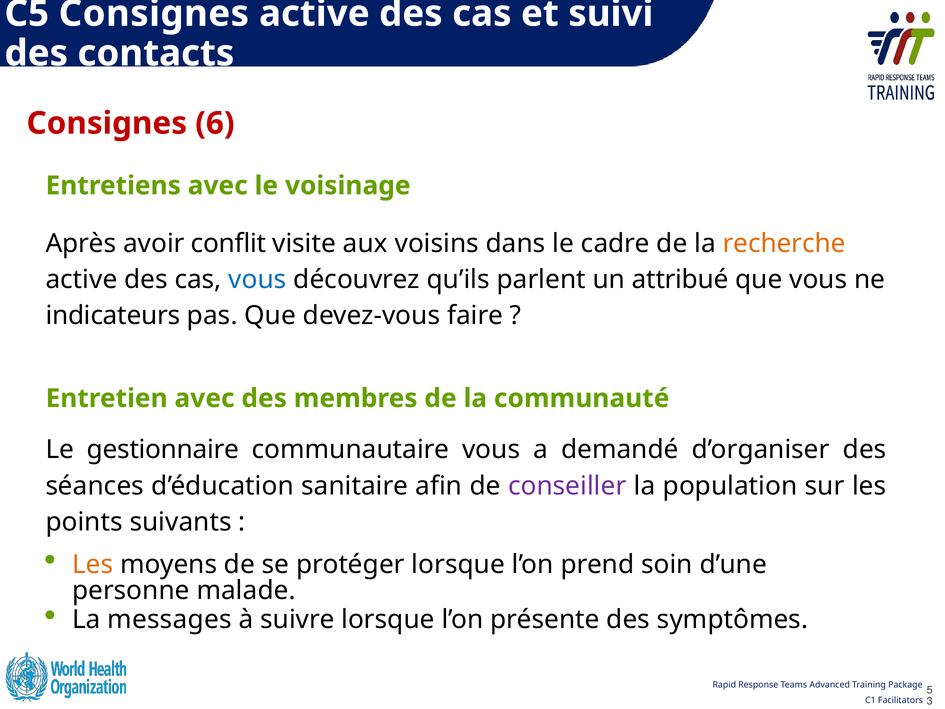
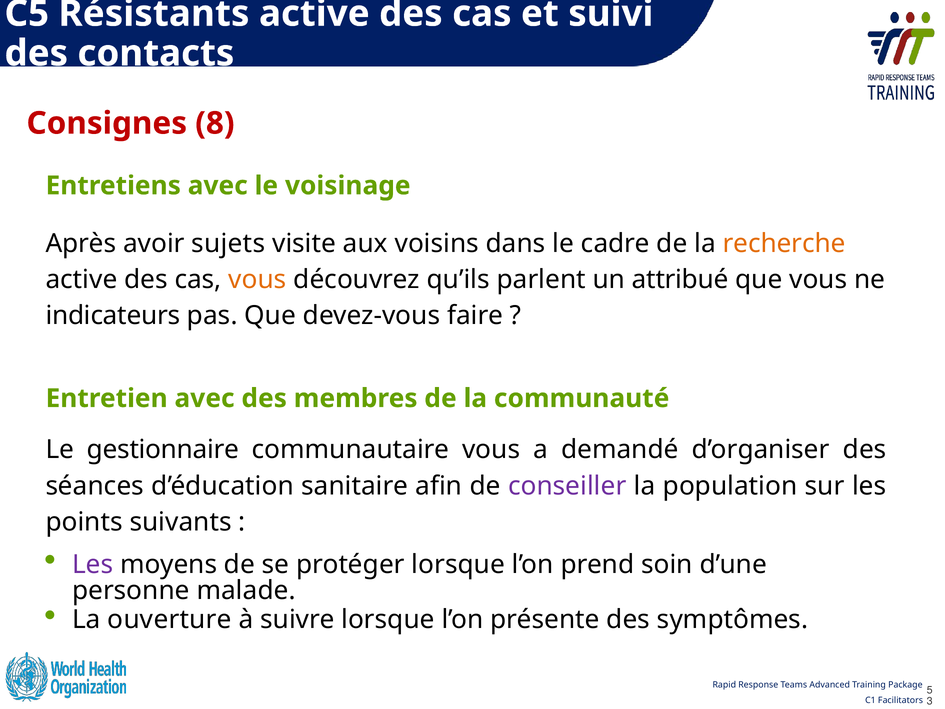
C5 Consignes: Consignes -> Résistants (154, 14)
6: 6 -> 8 (215, 123)
conflit: conflit -> sujets (228, 243)
vous colour: blue -> orange (257, 279)
Les colour: orange -> purple (93, 564)
messages: messages -> ouverture (170, 620)
